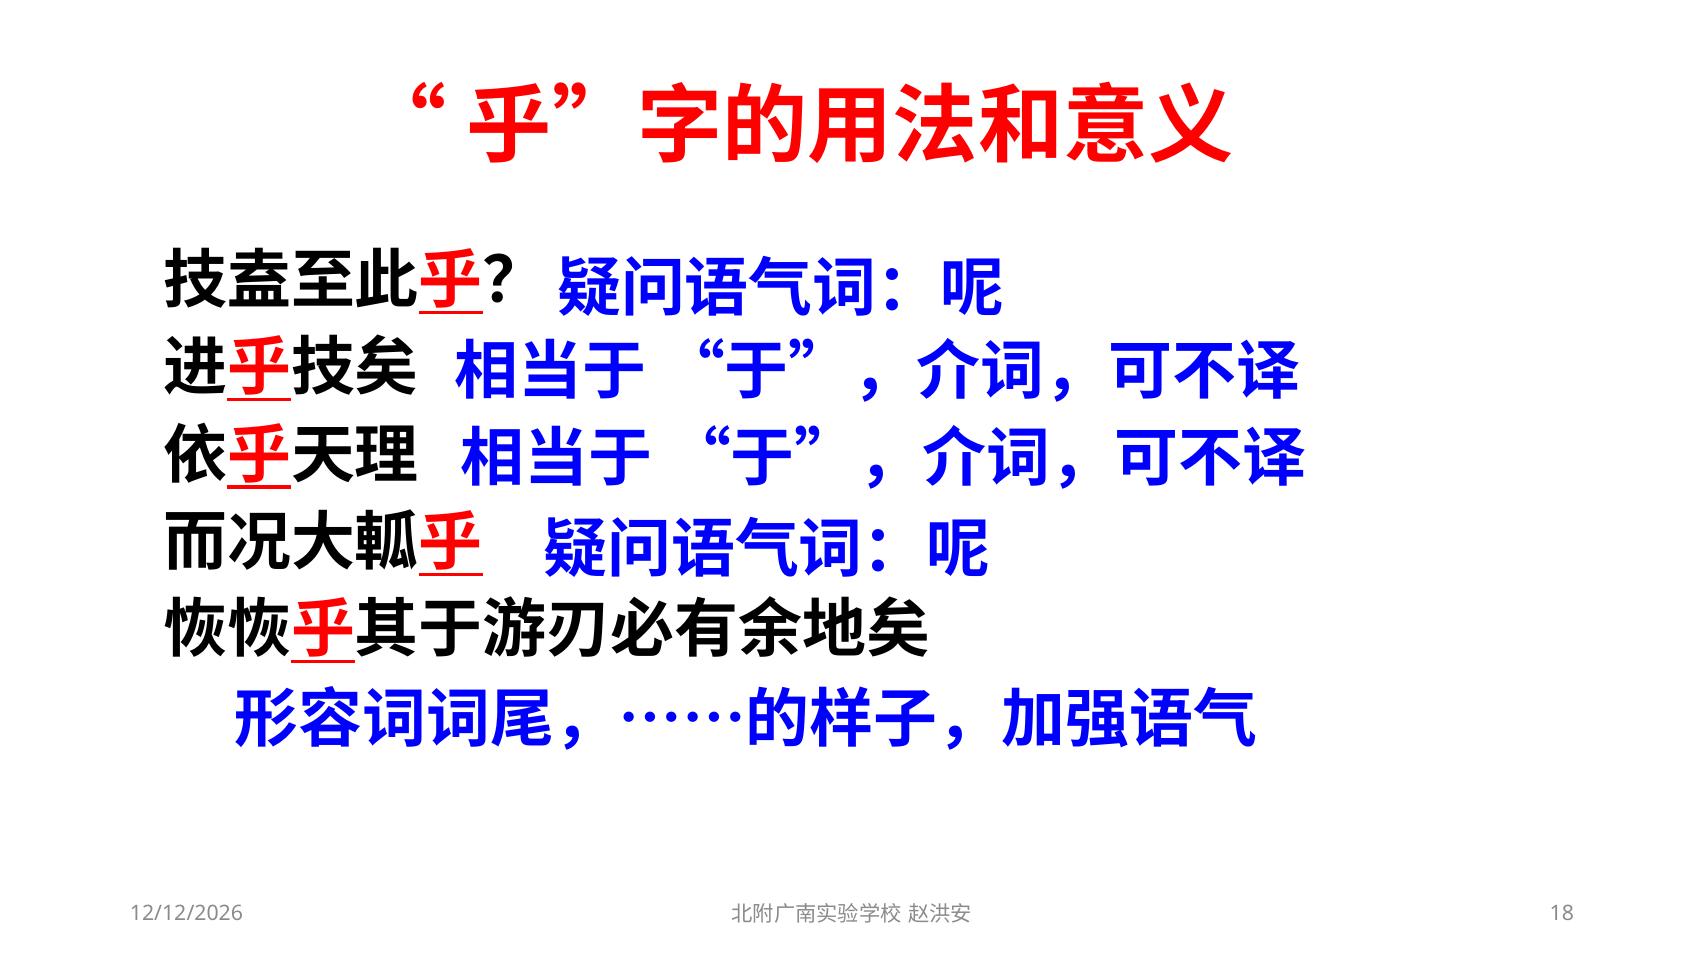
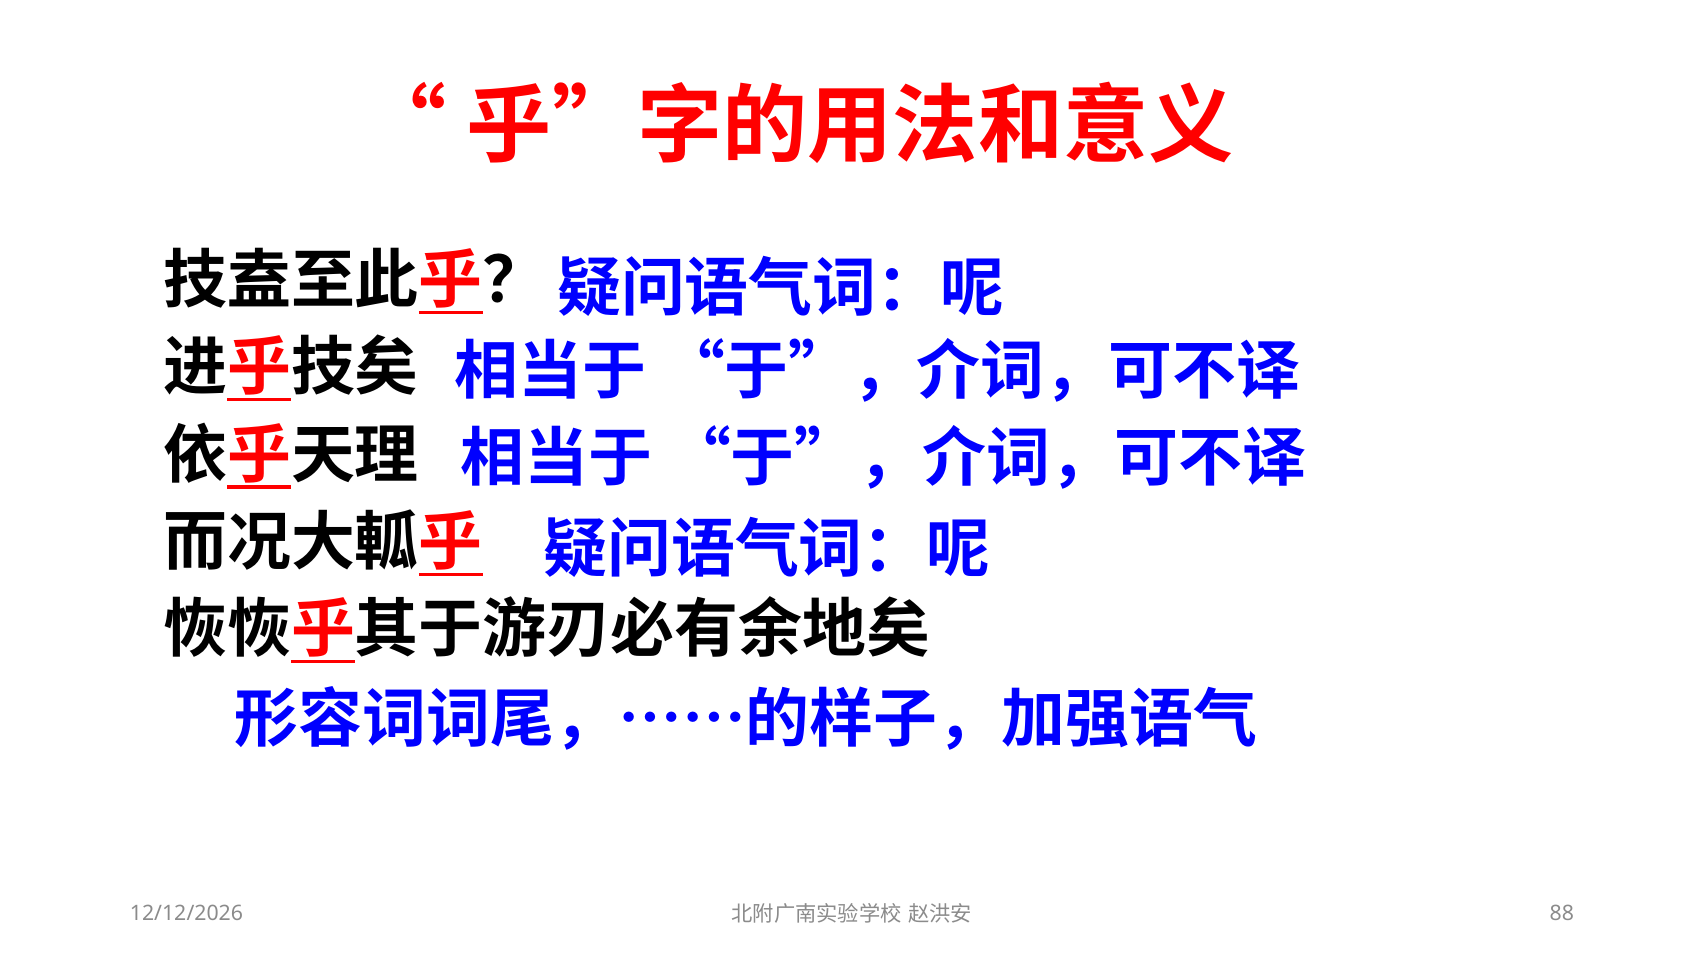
18: 18 -> 88 (1562, 914)
